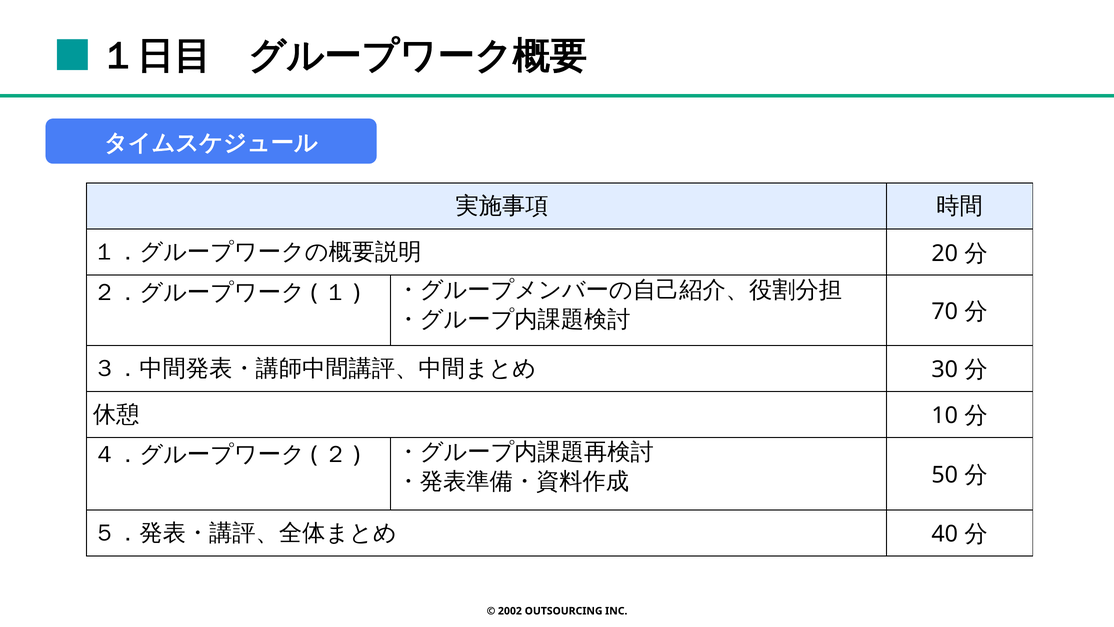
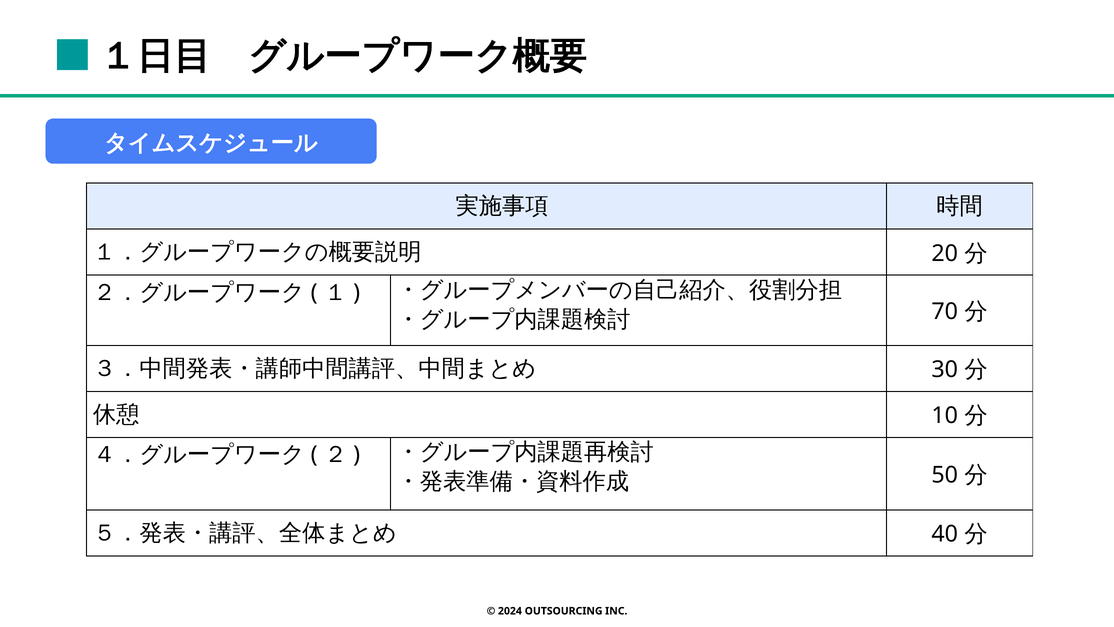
2002: 2002 -> 2024 (510, 611)
